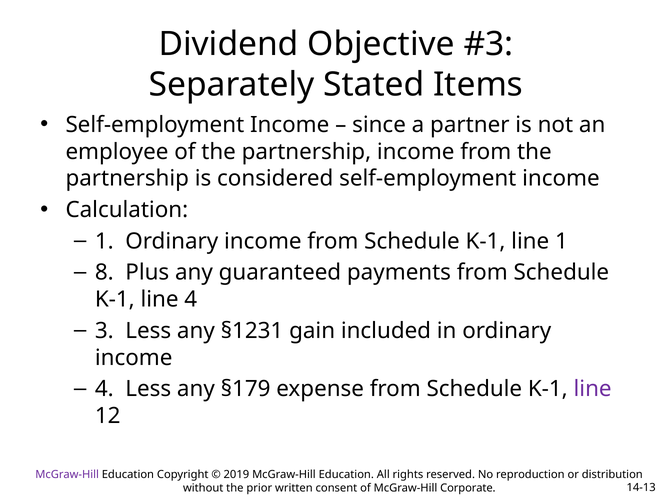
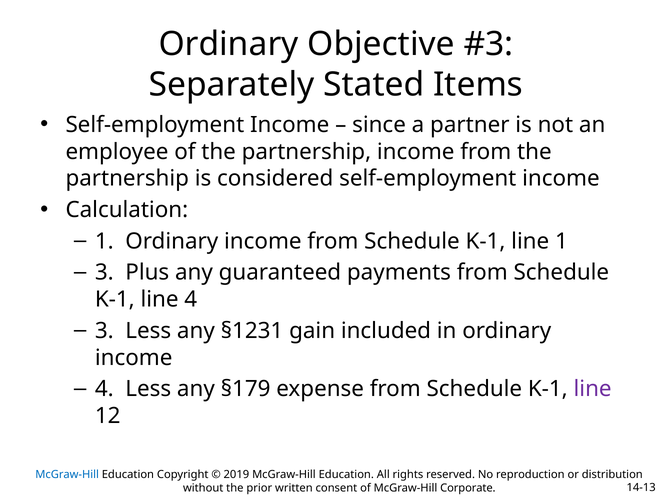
Dividend: Dividend -> Ordinary (229, 44)
8: 8 -> 3 (104, 273)
McGraw-Hill colour: purple -> blue (67, 474)
